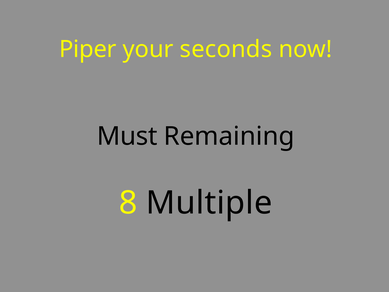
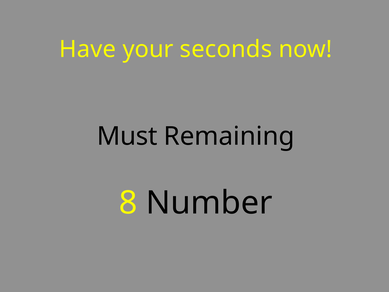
Piper: Piper -> Have (88, 49)
Multiple: Multiple -> Number (209, 203)
